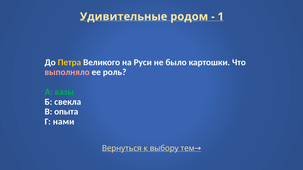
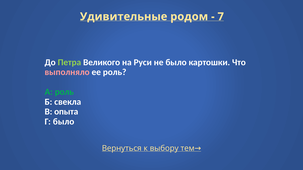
1: 1 -> 7 (221, 17)
Петра colour: yellow -> light green (69, 63)
А вазы: вазы -> роль (64, 92)
Г нами: нами -> было (64, 122)
